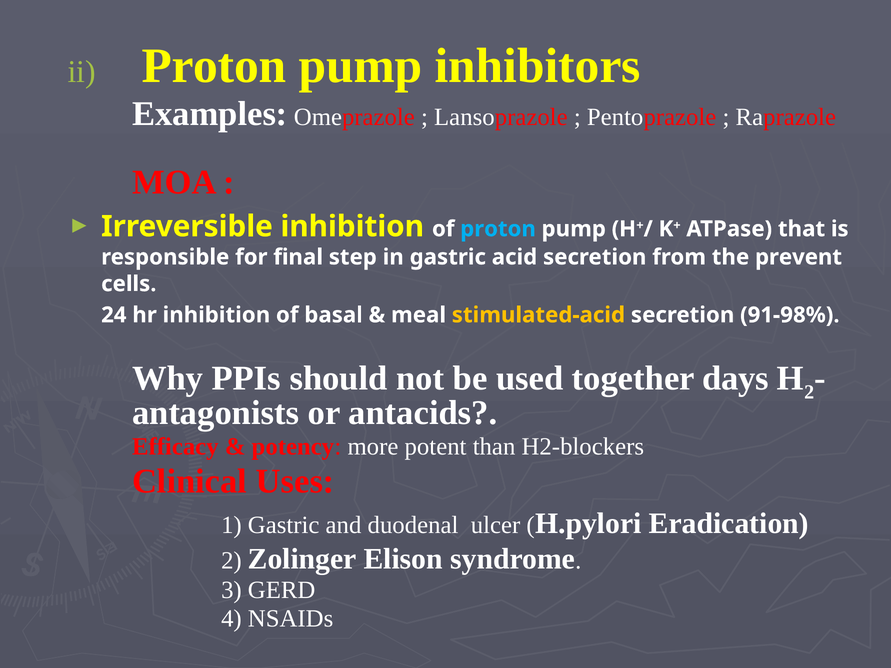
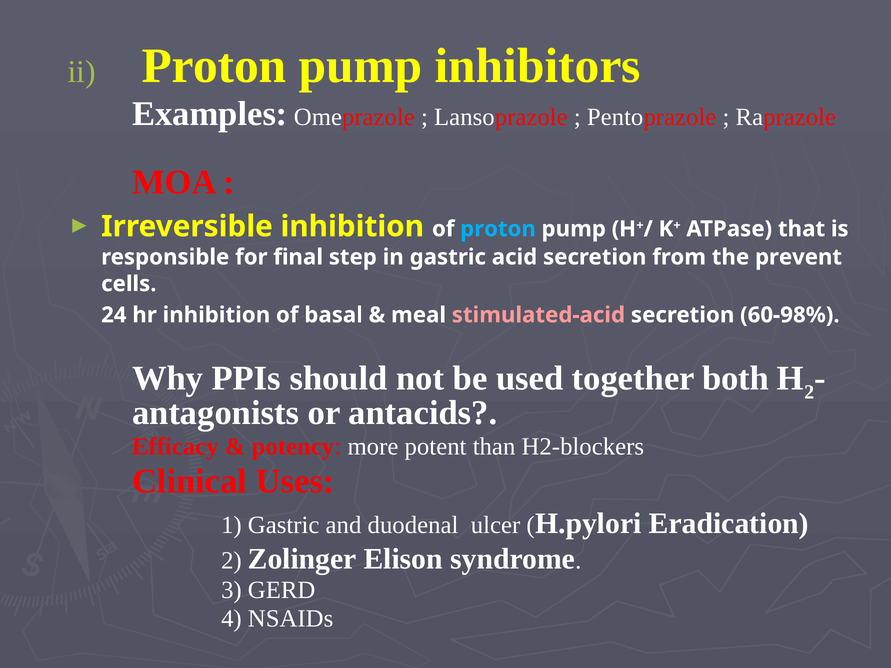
stimulated-acid colour: yellow -> pink (538, 315)
91-98%: 91-98% -> 60-98% (790, 315)
days: days -> both (736, 379)
